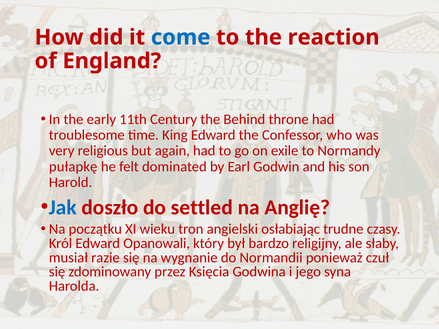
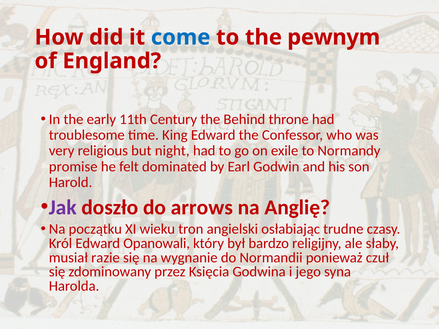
reaction: reaction -> pewnym (334, 37)
again: again -> night (172, 151)
pułapkę: pułapkę -> promise (73, 167)
Jak colour: blue -> purple (63, 207)
settled: settled -> arrows (202, 207)
